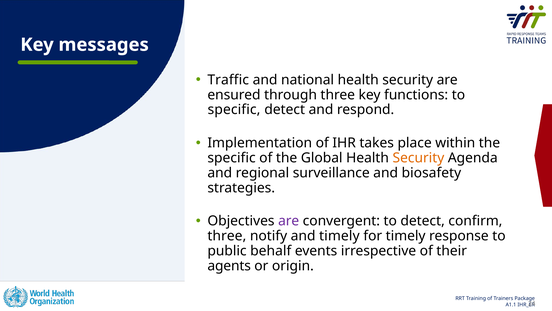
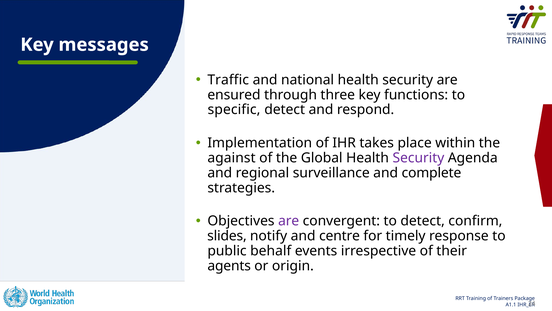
specific: specific -> against (232, 158)
Security colour: orange -> purple (418, 158)
biosafety: biosafety -> complete (431, 173)
three: three -> slides (227, 236)
and timely: timely -> centre (340, 236)
